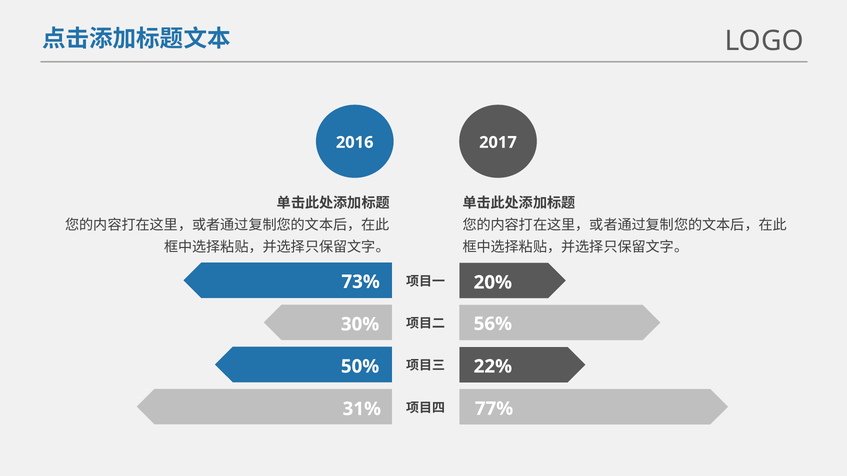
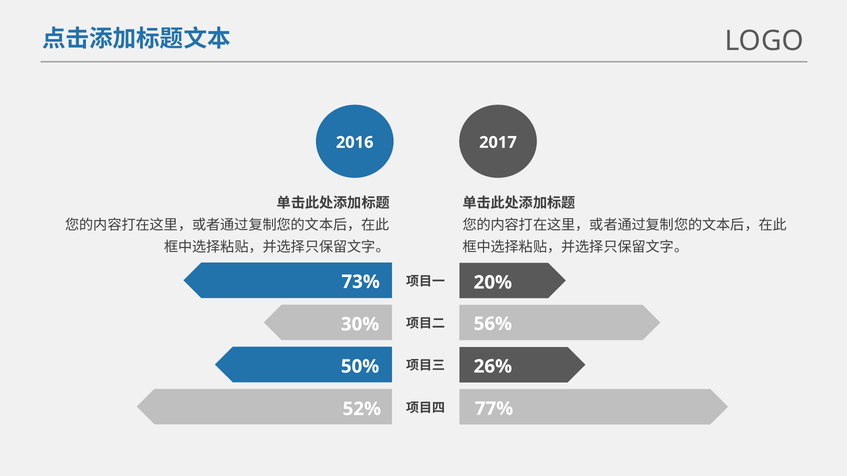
22%: 22% -> 26% (493, 367)
31%: 31% -> 52% (362, 409)
